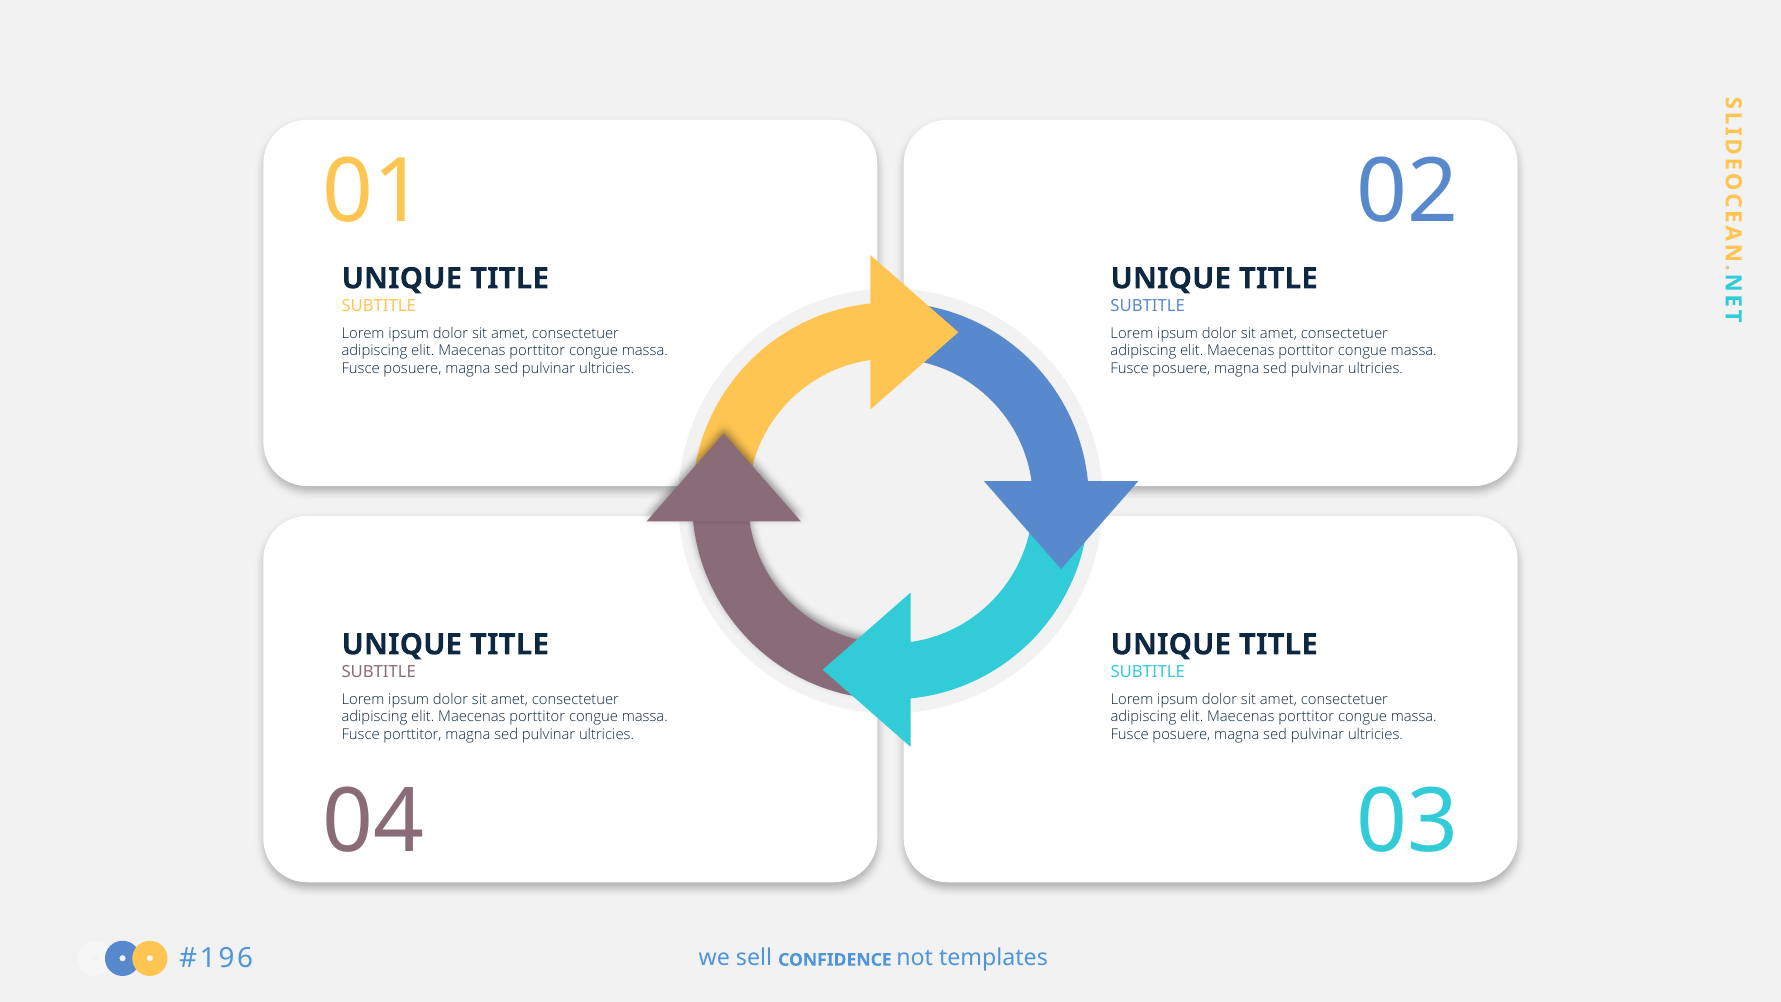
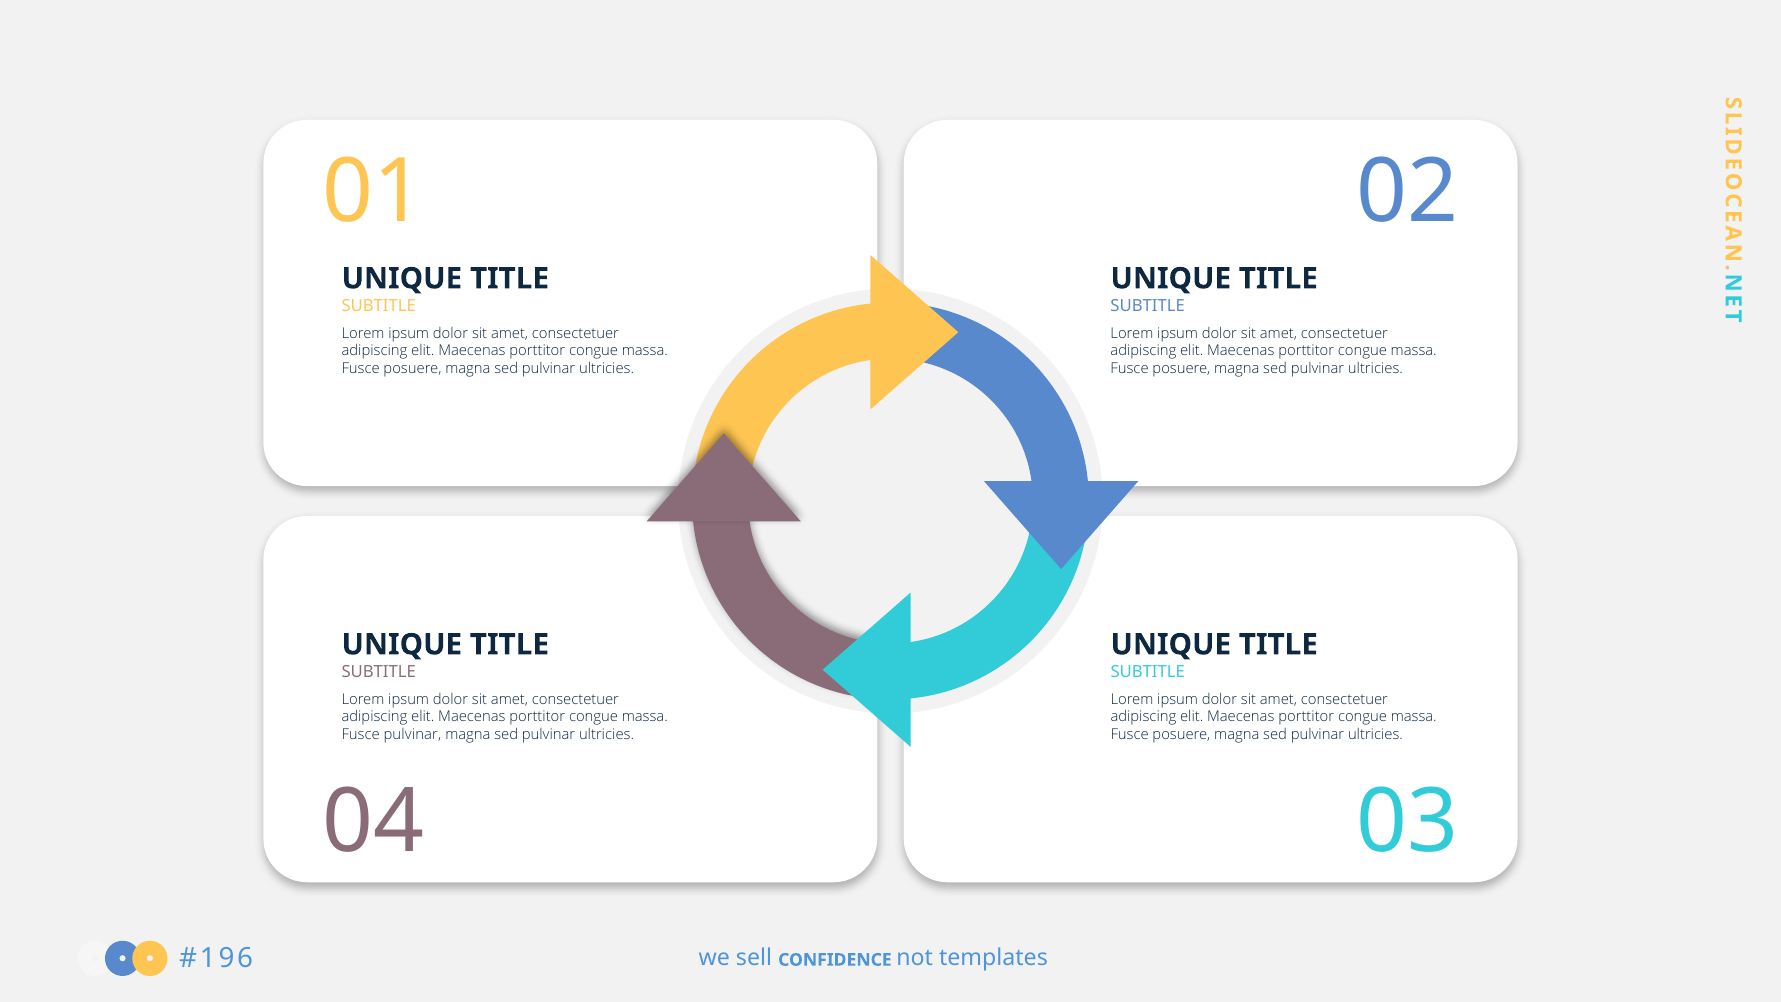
Fusce porttitor: porttitor -> pulvinar (412, 735)
